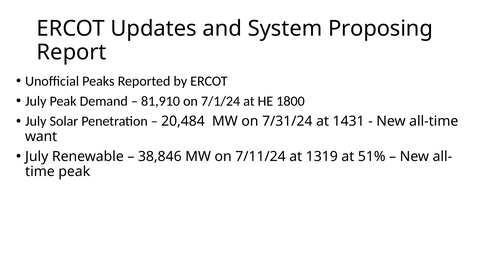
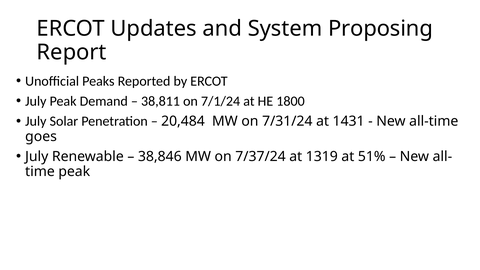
81,910: 81,910 -> 38,811 (161, 101)
want: want -> goes (41, 136)
7/11/24: 7/11/24 -> 7/37/24 (261, 157)
